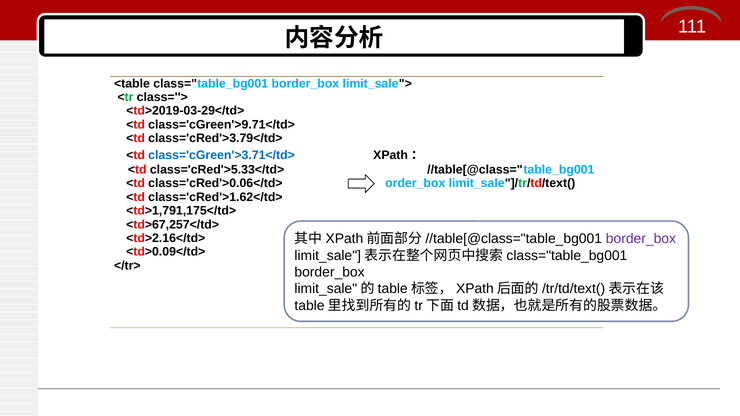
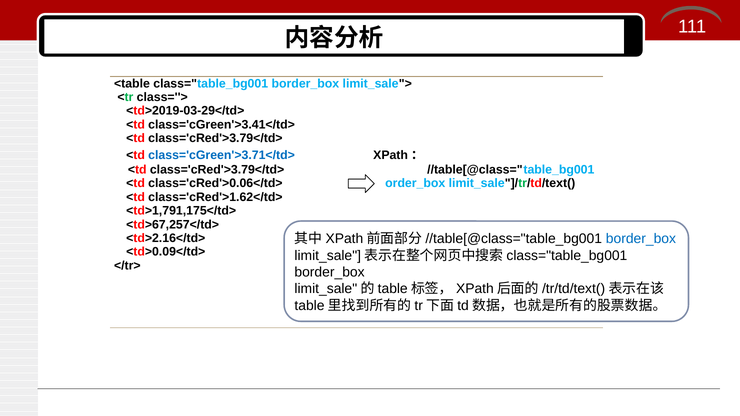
class='cGreen'>9.71</td>: class='cGreen'>9.71</td> -> class='cGreen'>3.41</td> (222, 125)
class='cRed'>5.33</td>: class='cRed'>5.33</td> -> class='cRed'>3.79</td> (217, 170)
border_box colour: purple -> blue (641, 239)
